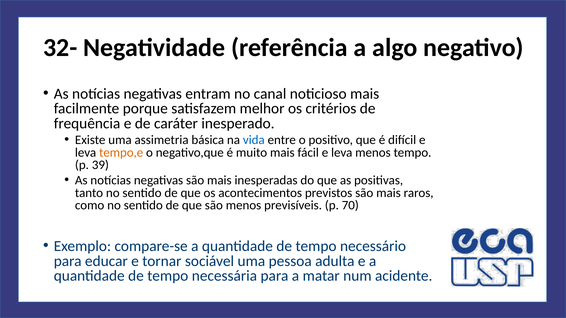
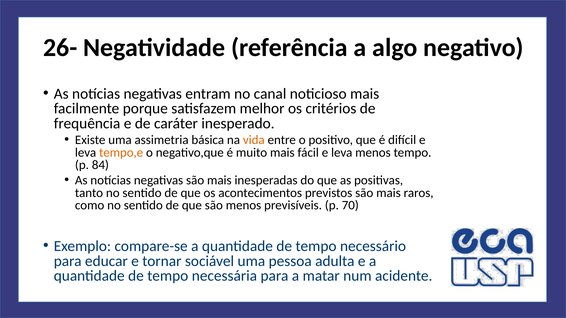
32-: 32- -> 26- (60, 48)
vida colour: blue -> orange (254, 140)
39: 39 -> 84 (100, 165)
